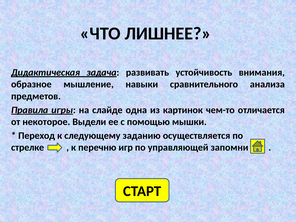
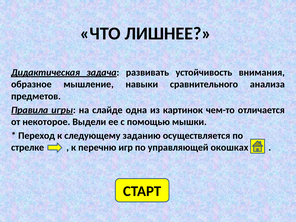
запомни: запомни -> окошках (229, 147)
